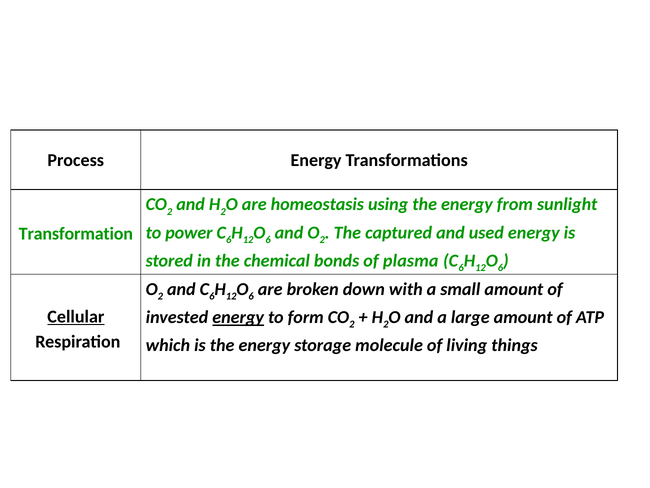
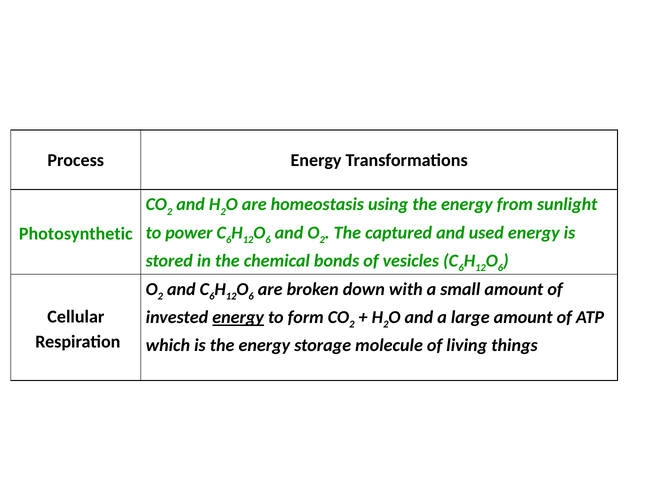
Transformation: Transformation -> Photosynthetic (76, 234)
plasma: plasma -> vesicles (411, 261)
Cellular underline: present -> none (76, 316)
